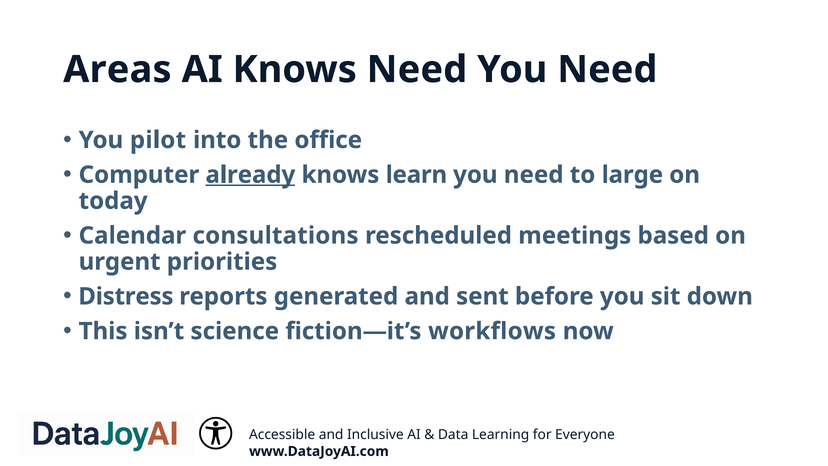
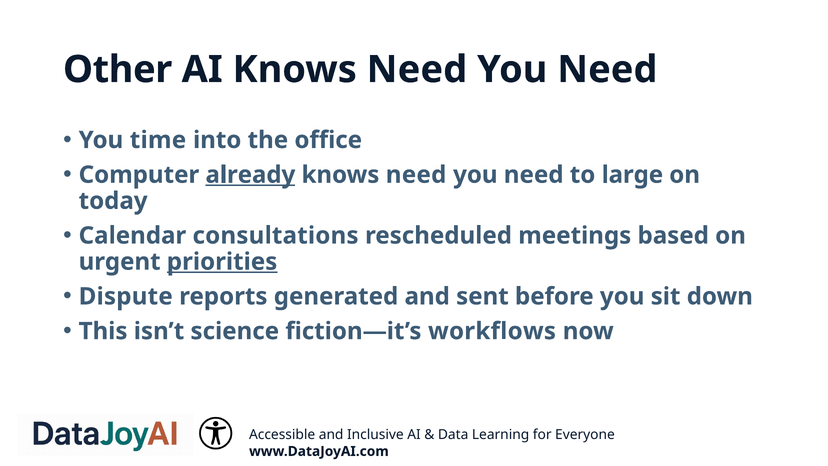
Areas: Areas -> Other (118, 70)
pilot: pilot -> time (158, 140)
learn: learn -> need (416, 175)
priorities underline: none -> present (222, 262)
Distress: Distress -> Dispute (126, 296)
